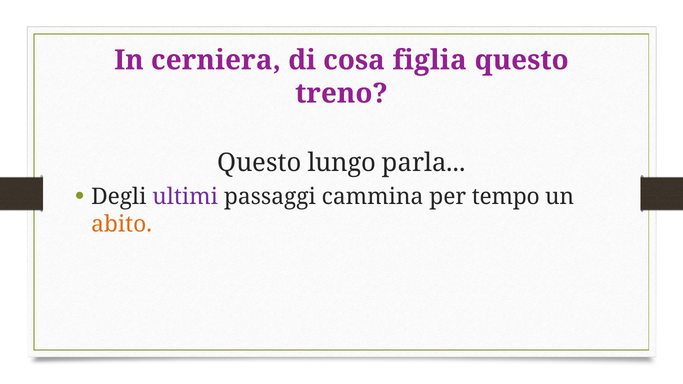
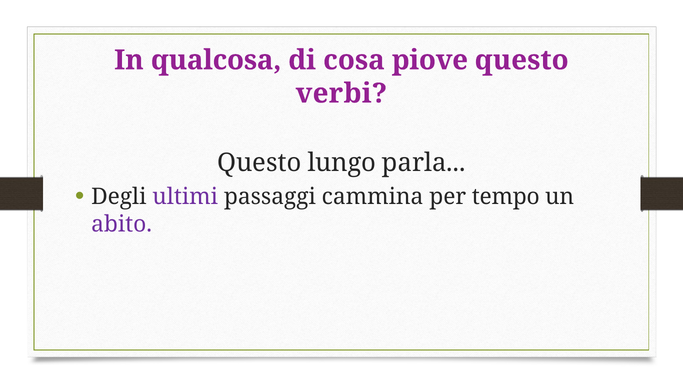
cerniera: cerniera -> qualcosa (216, 60)
figlia: figlia -> piove (430, 60)
treno: treno -> verbi (341, 93)
abito colour: orange -> purple (122, 224)
